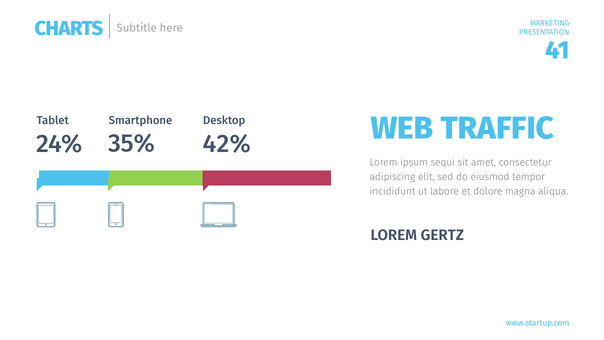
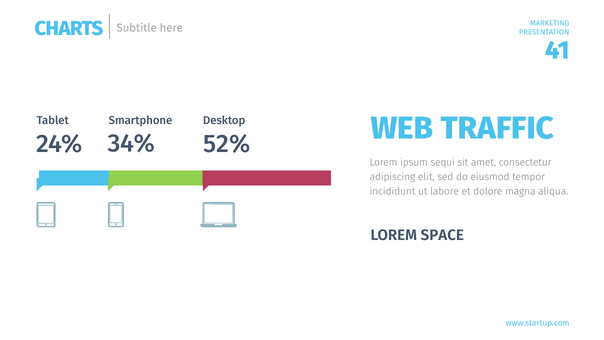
35%: 35% -> 34% (132, 143)
42%: 42% -> 52% (227, 144)
GERTZ: GERTZ -> SPACE (442, 235)
